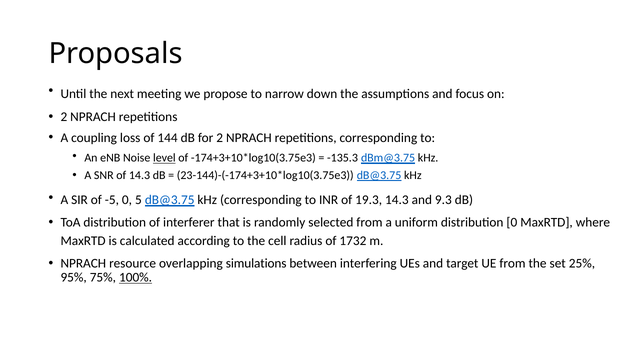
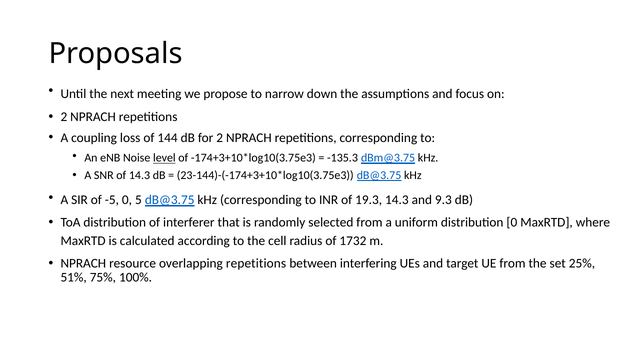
overlapping simulations: simulations -> repetitions (256, 263)
95%: 95% -> 51% (74, 278)
100% underline: present -> none (136, 278)
